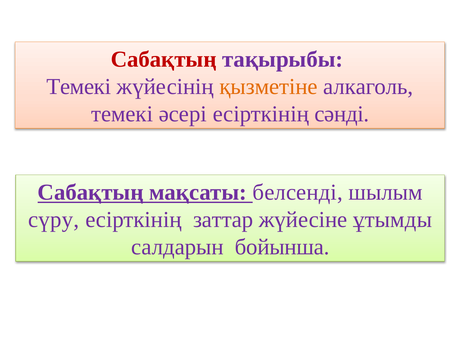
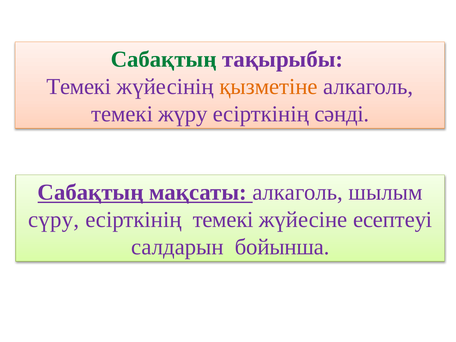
Сабақтың colour: red -> green (164, 59)
әсері: әсері -> жүру (183, 114)
мақсаты белсенді: белсенді -> алкаголь (298, 192)
есірткінің заттар: заттар -> темекі (223, 220)
ұтымды: ұтымды -> есептеуі (393, 220)
